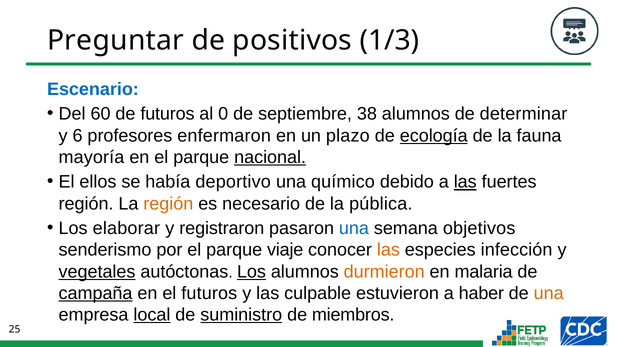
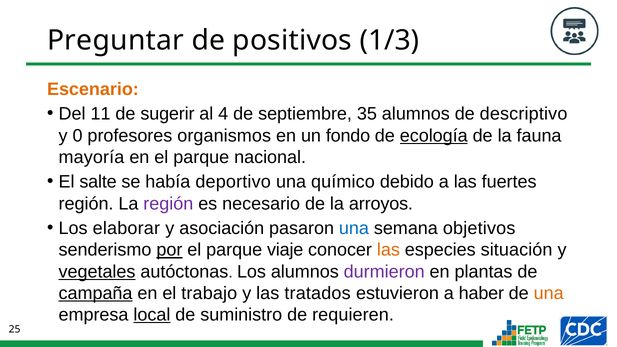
Escenario colour: blue -> orange (93, 89)
60: 60 -> 11 (101, 114)
de futuros: futuros -> sugerir (167, 114)
0: 0 -> 4 (223, 114)
38: 38 -> 35 (367, 114)
determinar: determinar -> descriptivo (524, 114)
6: 6 -> 0 (78, 136)
enfermaron: enfermaron -> organismos (224, 136)
plazo: plazo -> fondo (348, 136)
nacional underline: present -> none (270, 157)
ellos: ellos -> salte (98, 182)
las underline: present -> none (465, 182)
región colour: orange -> purple (168, 204)
pública: pública -> arroyos (381, 204)
registraron: registraron -> asociación (222, 228)
por underline: none -> present (169, 250)
infección: infección -> situación (517, 250)
Los underline: present -> none (251, 272)
durmieron colour: orange -> purple (384, 272)
malaria: malaria -> plantas (484, 272)
el futuros: futuros -> trabajo (209, 293)
culpable: culpable -> tratados (318, 293)
suministro underline: present -> none (241, 315)
miembros: miembros -> requieren (353, 315)
